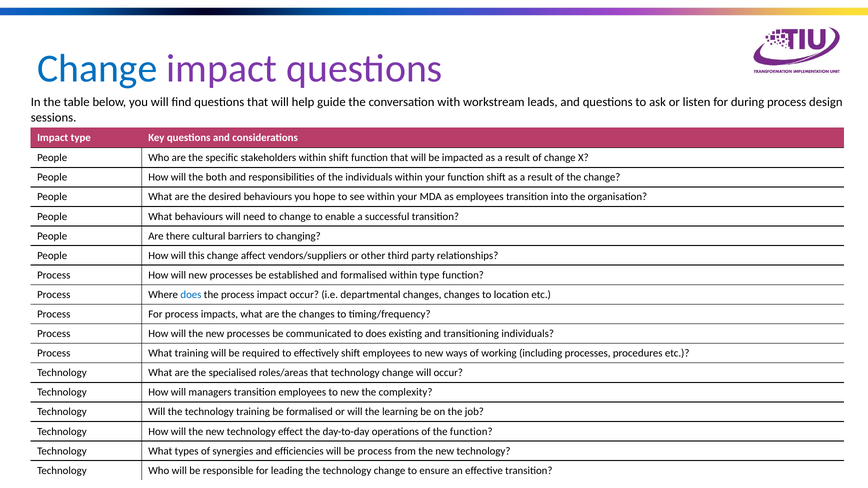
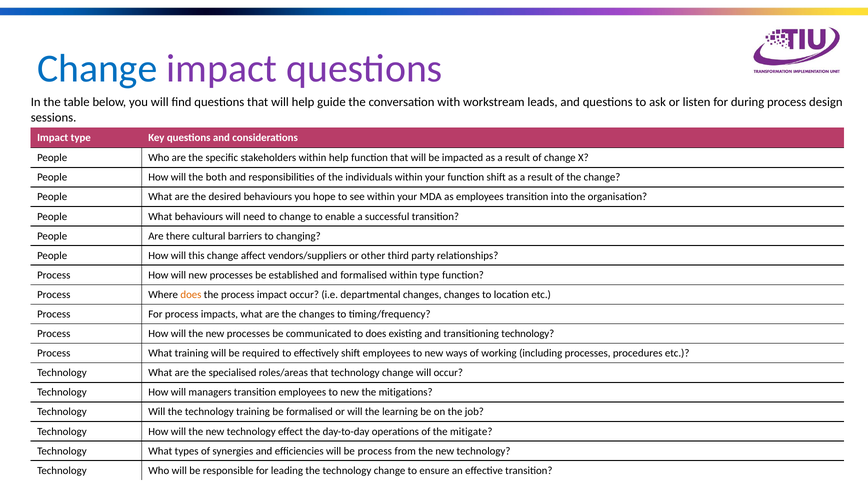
within shift: shift -> help (339, 158)
does colour: blue -> orange (191, 295)
transitioning individuals: individuals -> technology (528, 334)
complexity: complexity -> mitigations (406, 393)
the function: function -> mitigate (471, 432)
